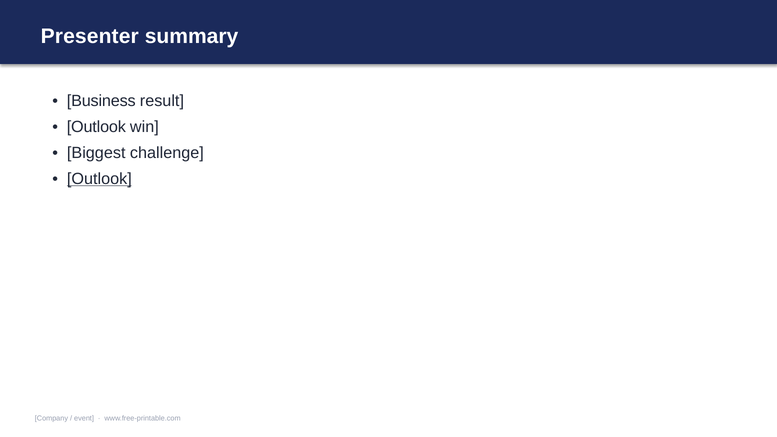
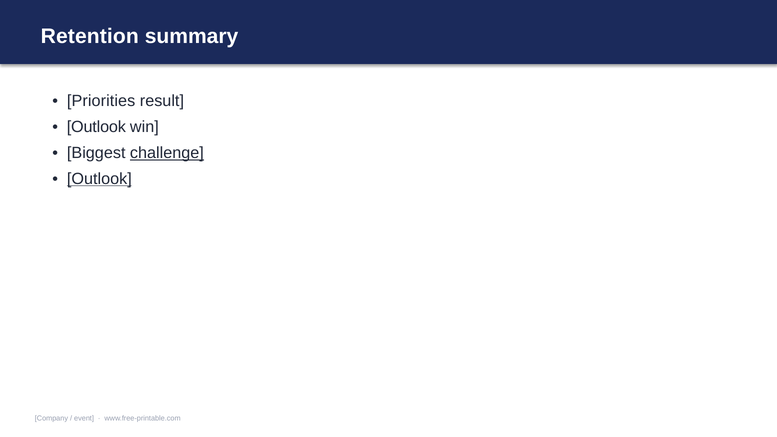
Presenter: Presenter -> Retention (90, 36)
Business: Business -> Priorities (101, 101)
challenge underline: none -> present (167, 153)
